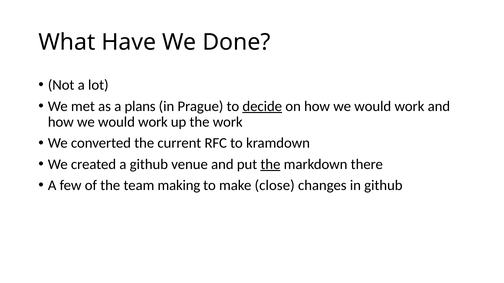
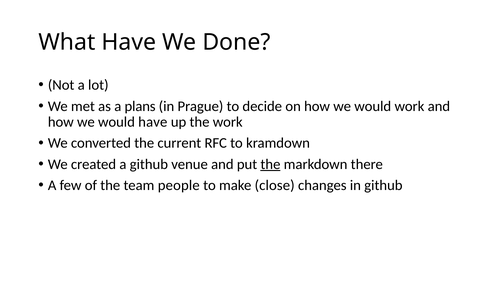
decide underline: present -> none (262, 106)
work: work -> have (153, 122)
making: making -> people (179, 186)
